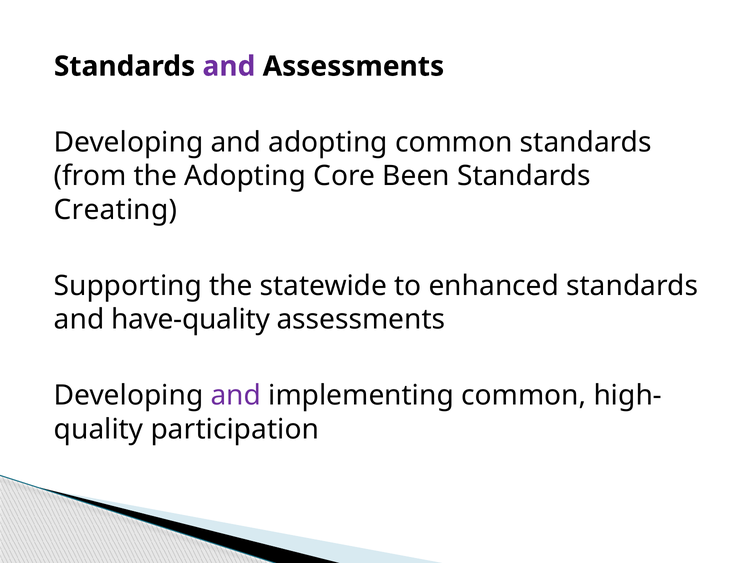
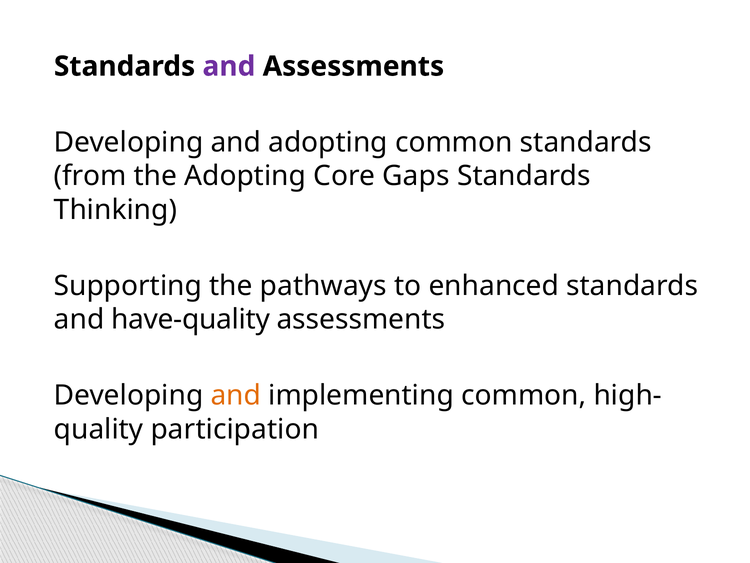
Been: Been -> Gaps (416, 176)
Creating: Creating -> Thinking (116, 210)
statewide: statewide -> pathways (323, 286)
and colour: purple -> orange (236, 395)
